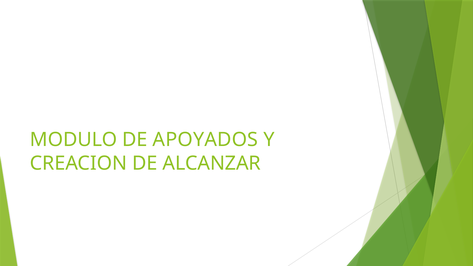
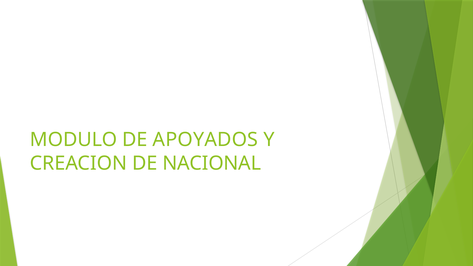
ALCANZAR: ALCANZAR -> NACIONAL (212, 163)
